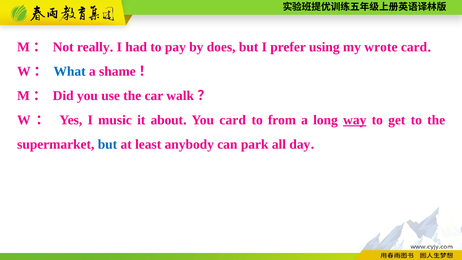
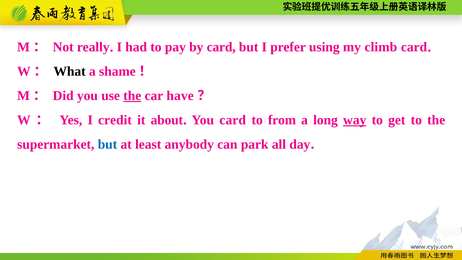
by does: does -> card (221, 47)
wrote: wrote -> climb (381, 47)
What colour: blue -> black (70, 71)
the underline: none -> present (132, 96)
walk: walk -> have (180, 96)
music: music -> credit (115, 120)
